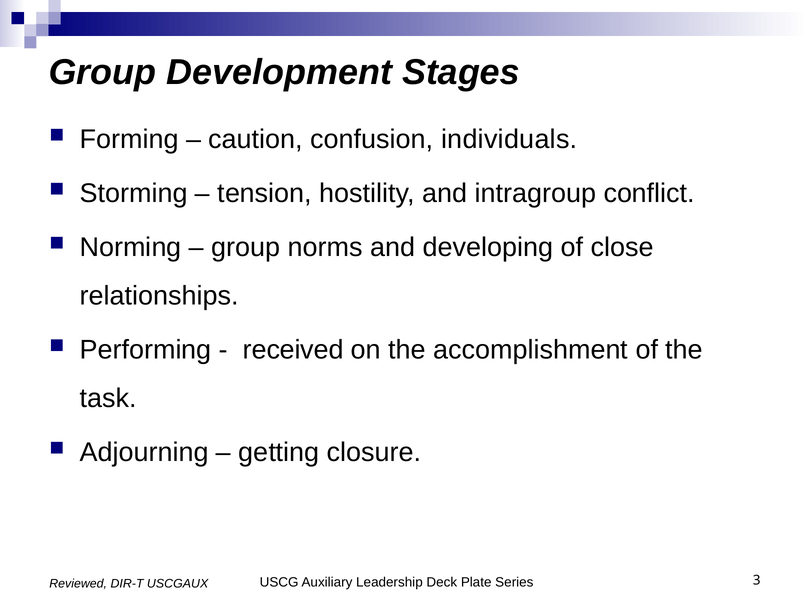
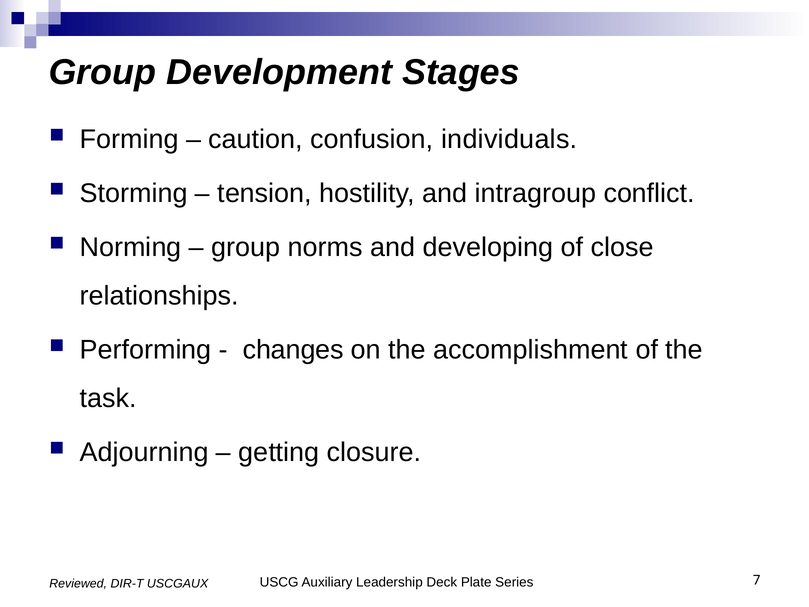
received: received -> changes (293, 350)
3: 3 -> 7 (757, 580)
